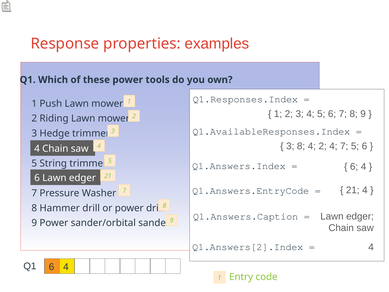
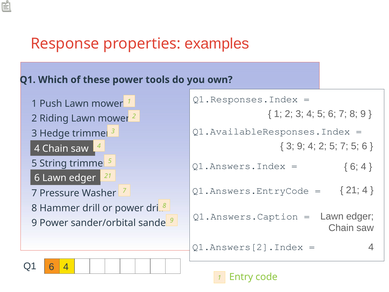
3 8: 8 -> 9 (301, 146)
2 4: 4 -> 5 (333, 146)
